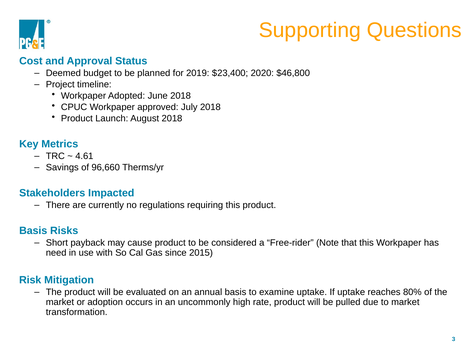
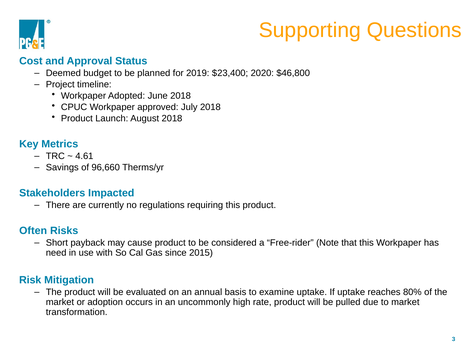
Basis: Basis -> Often (33, 231)
